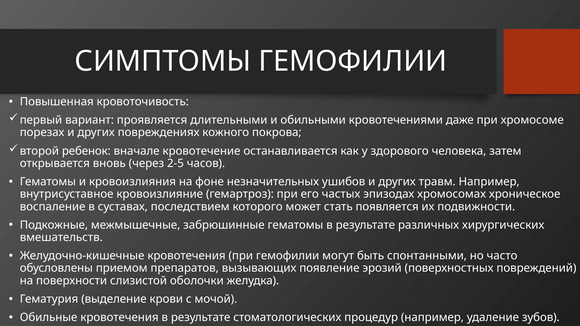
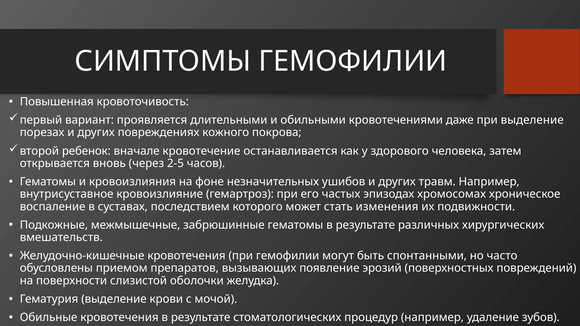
при хромосоме: хромосоме -> выделение (532, 120)
появляется: появляется -> изменения (387, 207)
